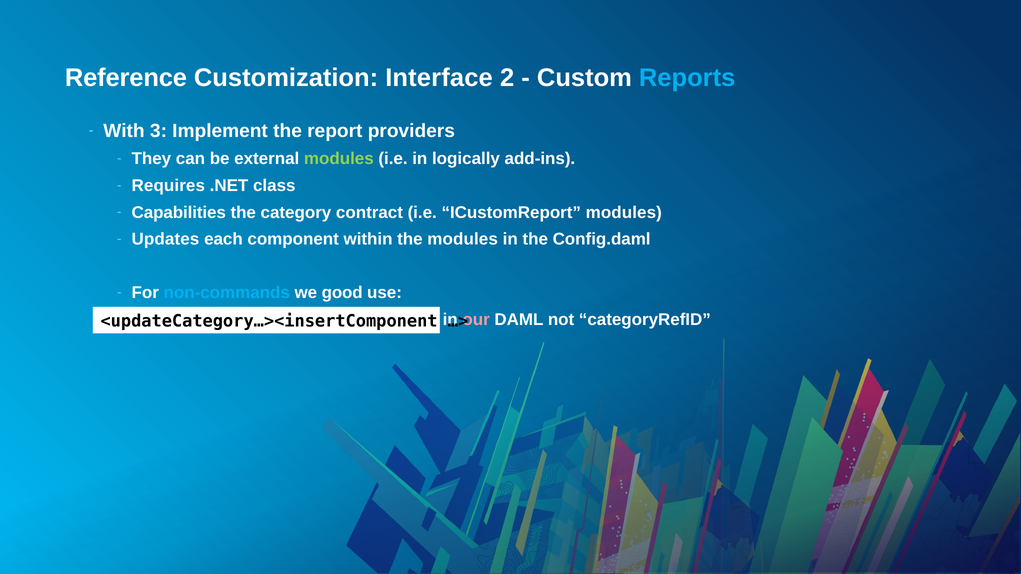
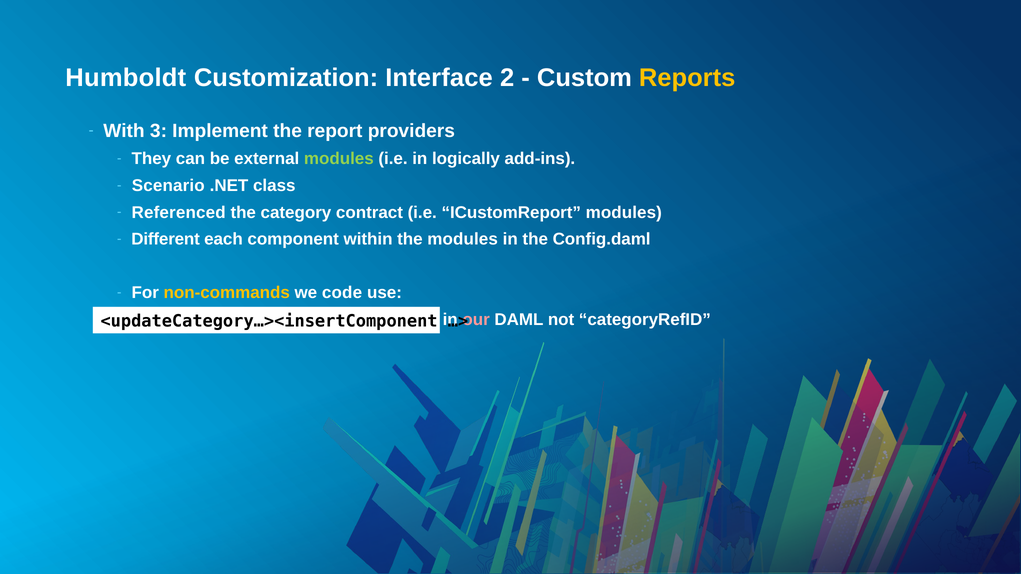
Reference: Reference -> Humboldt (126, 78)
Reports colour: light blue -> yellow (687, 78)
Requires: Requires -> Scenario (168, 186)
Capabilities: Capabilities -> Referenced (179, 213)
Updates: Updates -> Different (166, 239)
non-commands colour: light blue -> yellow (227, 293)
good: good -> code (342, 293)
